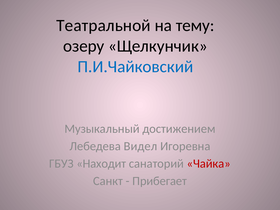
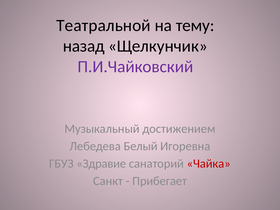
озеру: озеру -> назад (84, 46)
П.И.Чайковский colour: blue -> purple (135, 67)
Видел: Видел -> Белый (141, 146)
Находит: Находит -> Здравие (101, 164)
